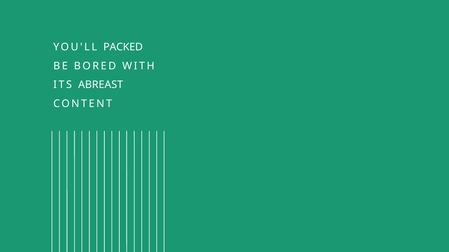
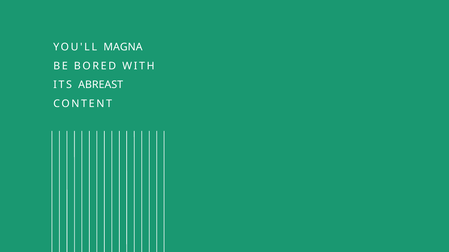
PACKED: PACKED -> MAGNA (123, 47)
